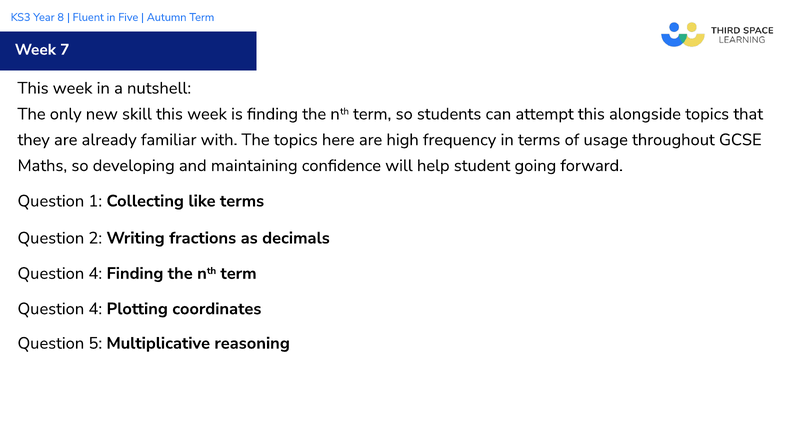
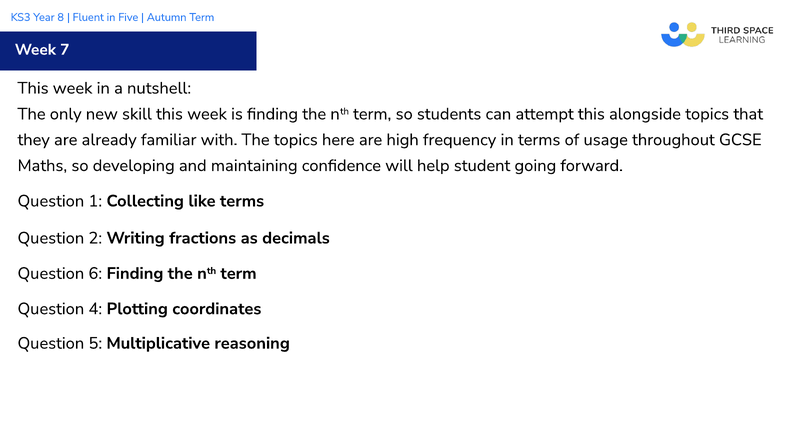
4: 4 -> 6 (95, 273)
